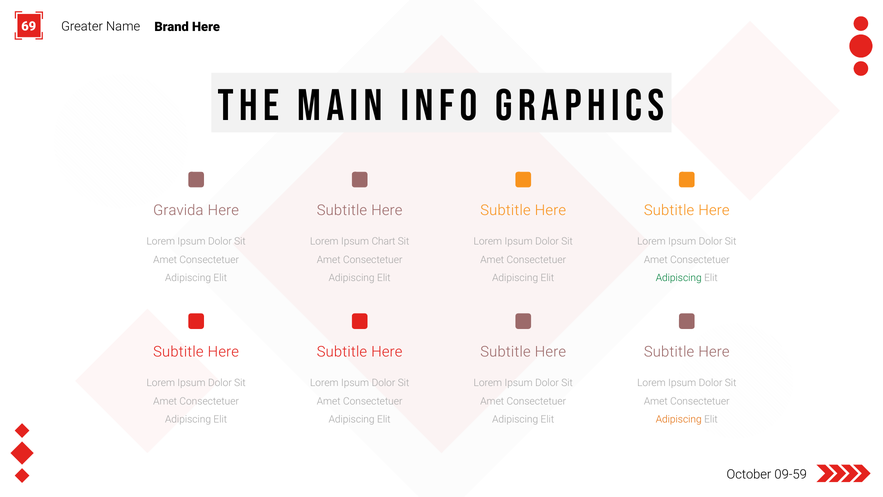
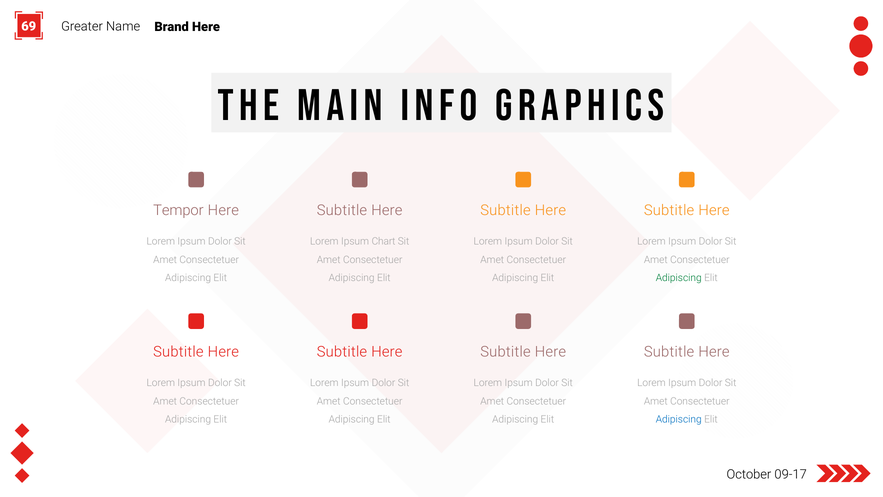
Gravida: Gravida -> Tempor (178, 210)
Adipiscing colour: orange -> blue (679, 419)
09-59: 09-59 -> 09-17 (791, 474)
